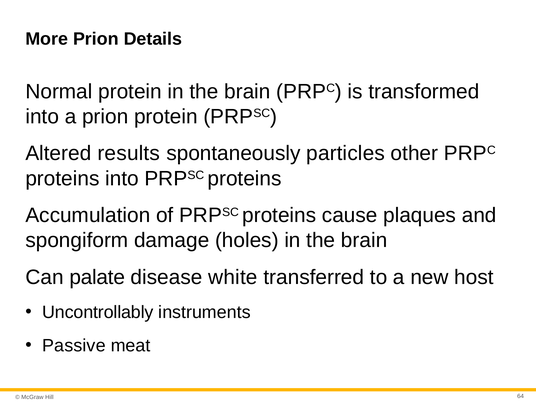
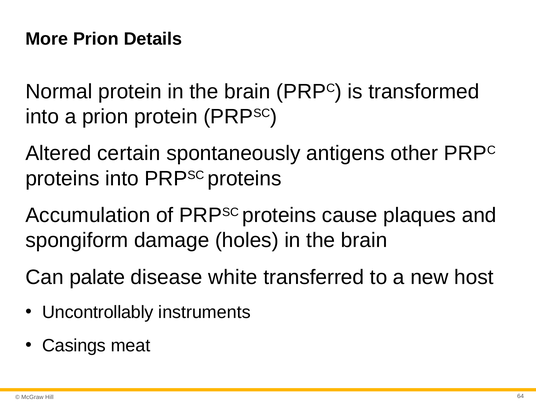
results: results -> certain (129, 153)
particles: particles -> antigens (346, 153)
Passive: Passive -> Casings (74, 346)
